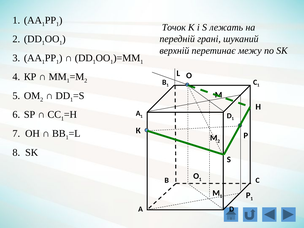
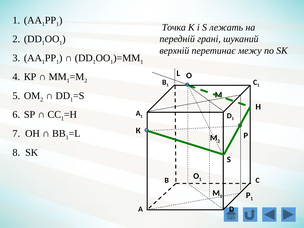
Точок: Точок -> Точка (174, 27)
